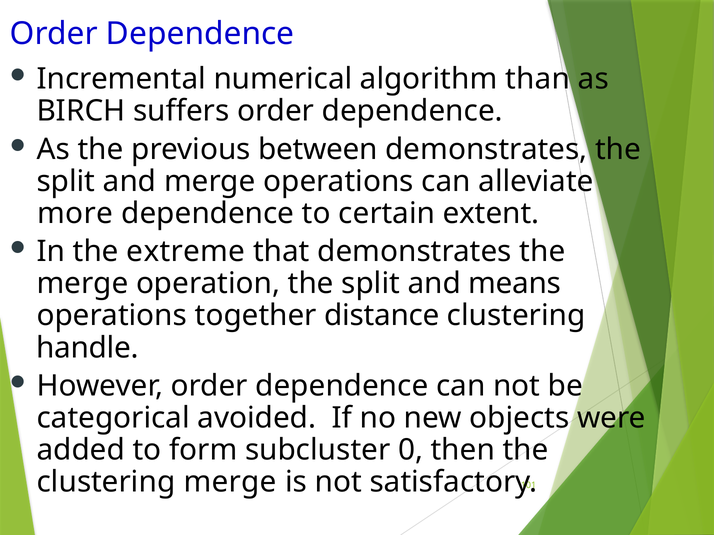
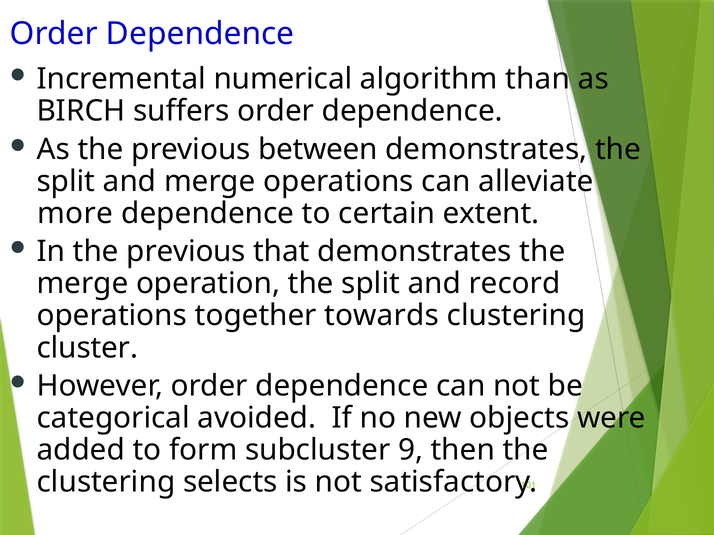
In the extreme: extreme -> previous (186, 252)
means: means -> record (515, 284)
distance: distance -> towards (382, 316)
handle: handle -> cluster (87, 348)
0: 0 -> 9 (410, 450)
clustering merge: merge -> selects (230, 483)
